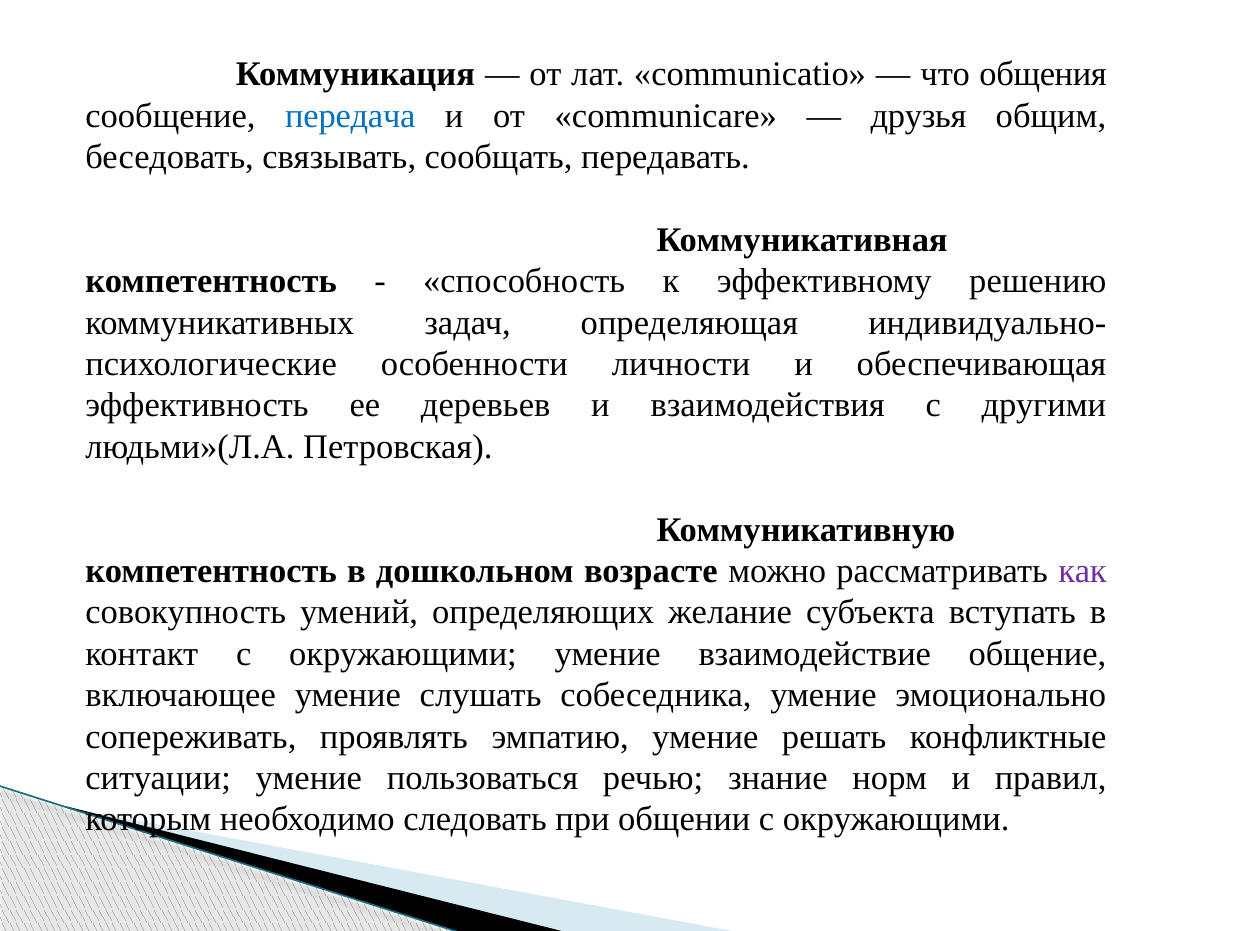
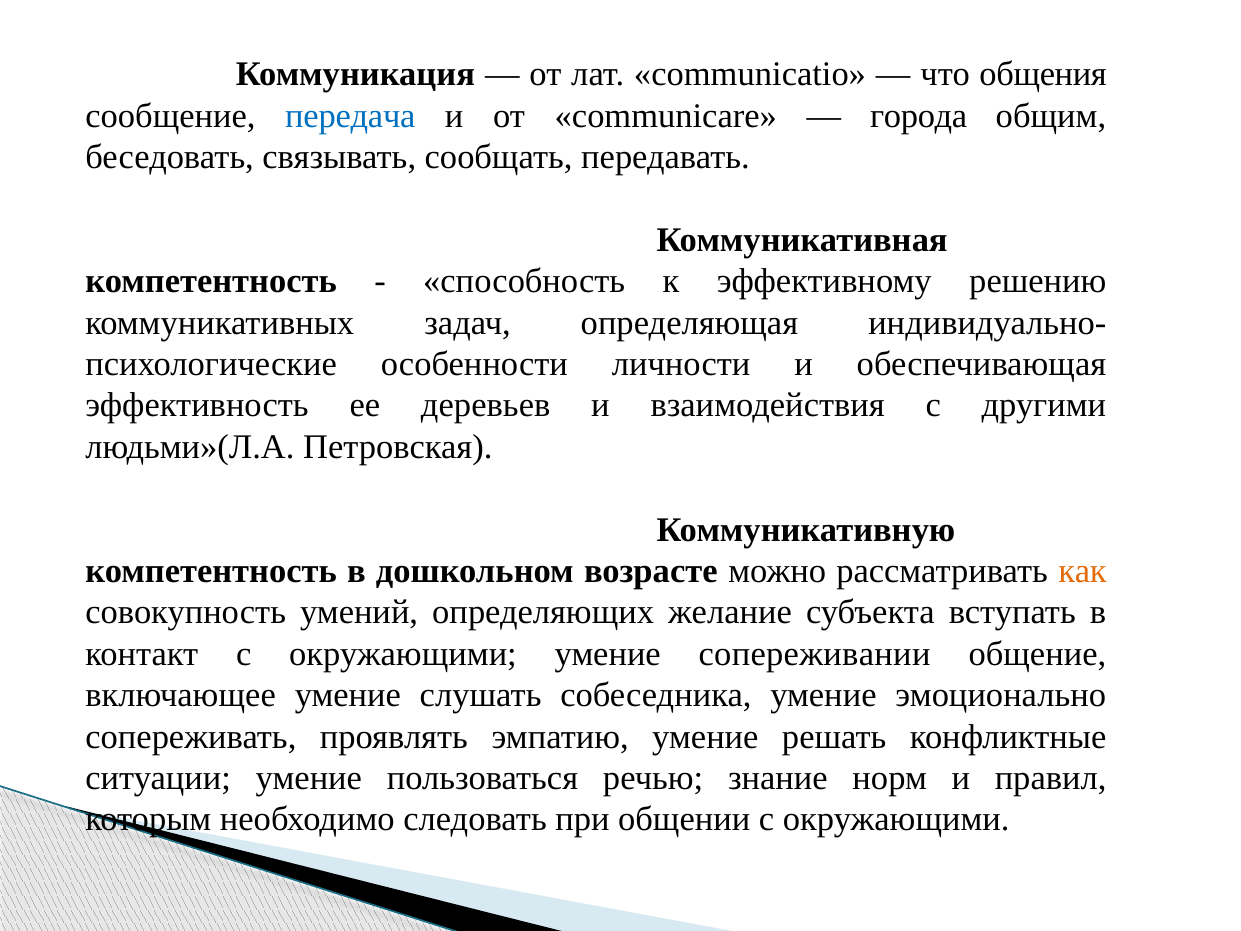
друзья: друзья -> города (919, 116)
как colour: purple -> orange (1082, 571)
взаимодействие: взаимодействие -> сопереживании (815, 654)
